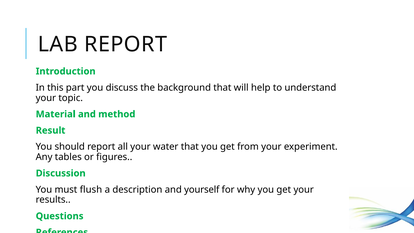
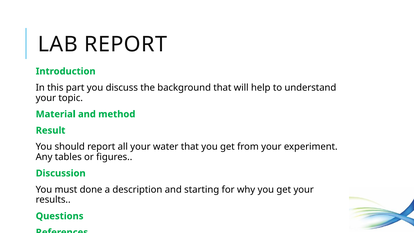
flush: flush -> done (91, 189)
yourself: yourself -> starting (202, 189)
